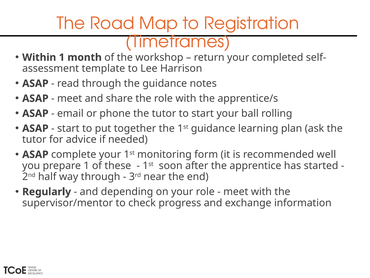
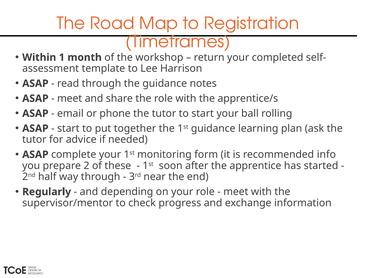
well: well -> info (326, 154)
prepare 1: 1 -> 2 (86, 165)
